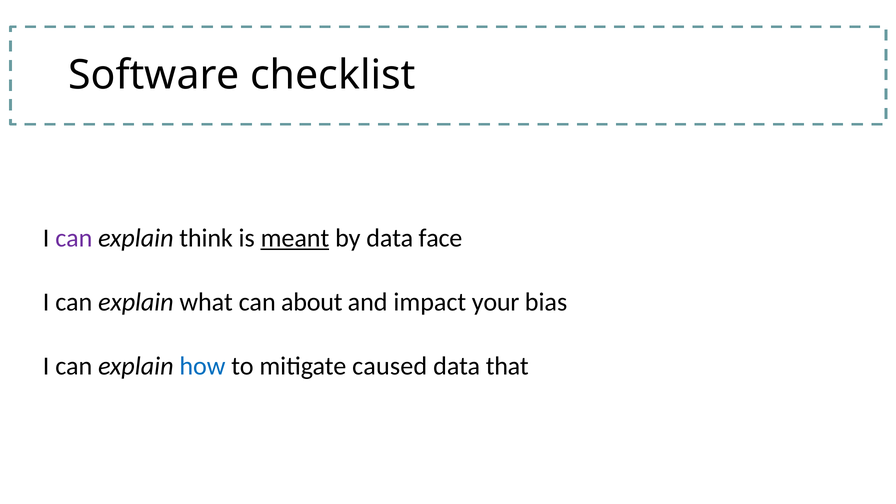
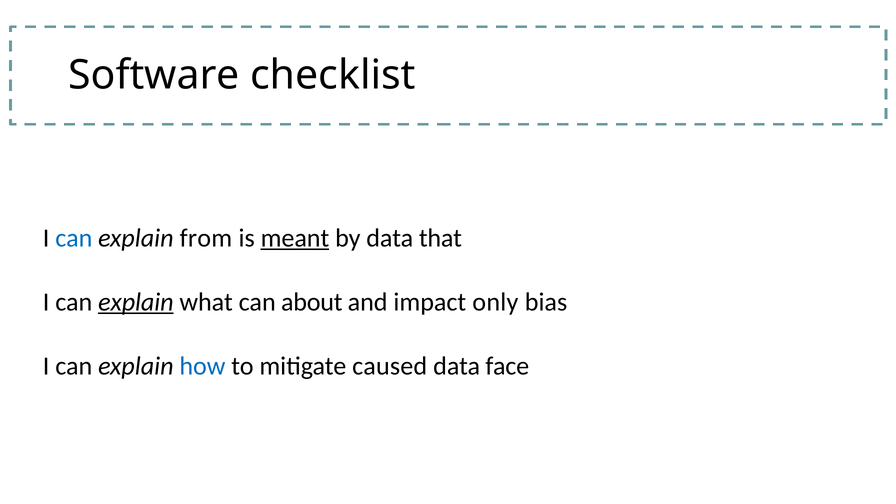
can colour: purple -> blue (74, 238)
think: think -> from (206, 238)
face: face -> that (440, 238)
explain underline: none -> present (136, 302)
your: your -> only (495, 302)
that: that -> face (507, 366)
